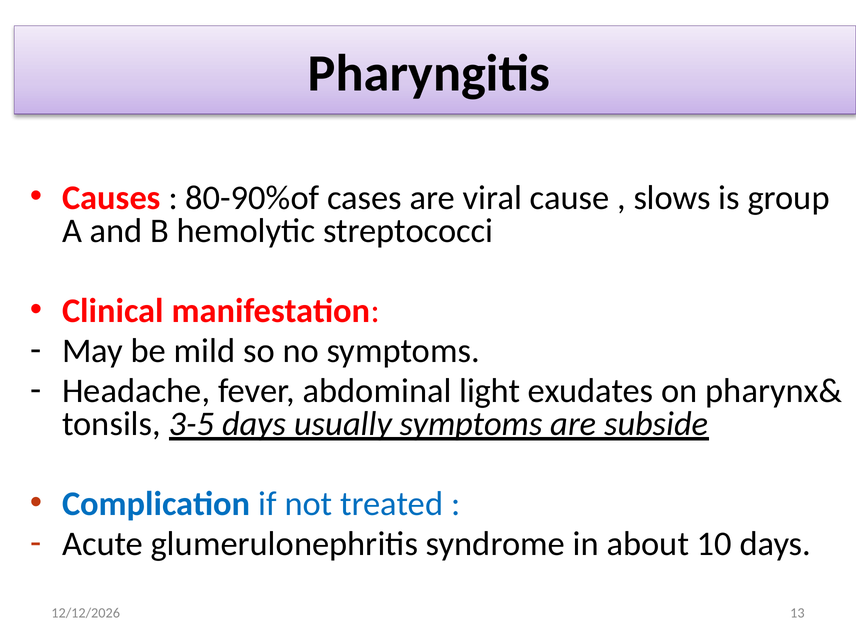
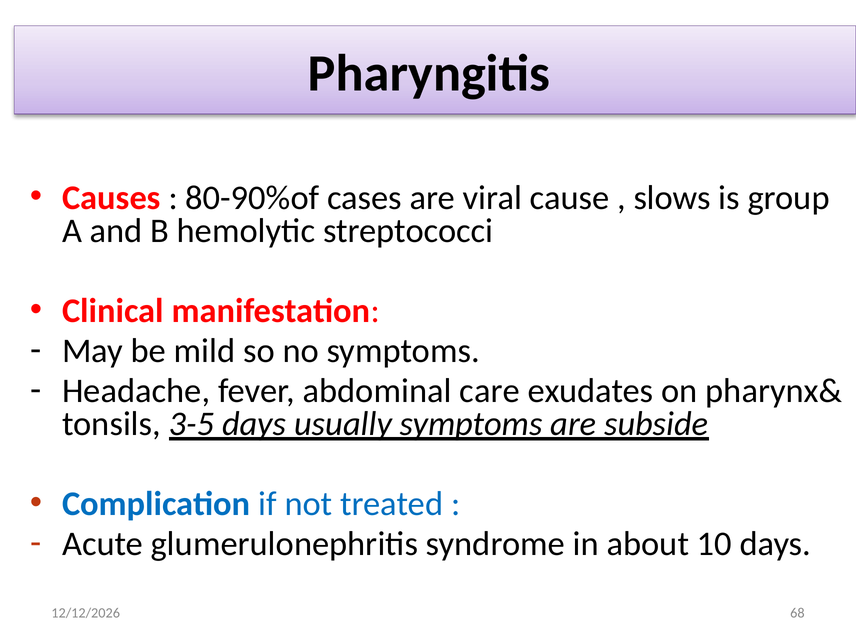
light: light -> care (490, 391)
13: 13 -> 68 (797, 613)
